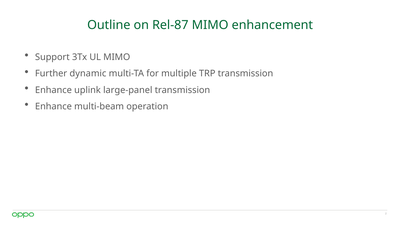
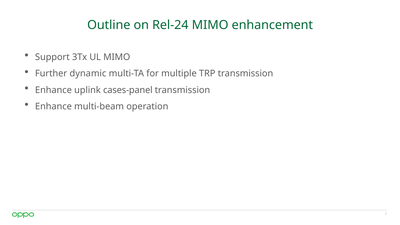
Rel-87: Rel-87 -> Rel-24 (170, 25)
large-panel: large-panel -> cases-panel (128, 90)
